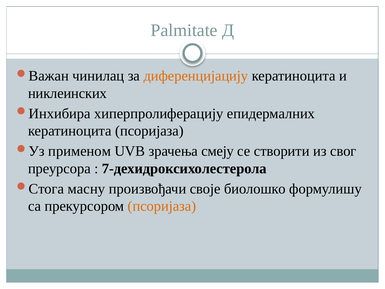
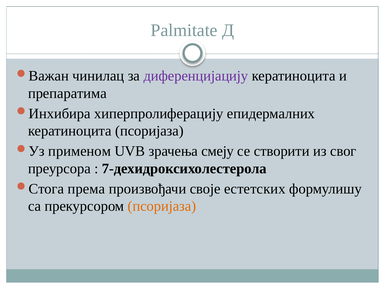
диференцијацију colour: orange -> purple (196, 76)
никлеинских: никлеинских -> препаратима (67, 93)
масну: масну -> према (86, 189)
биолошко: биолошко -> естетских (255, 189)
